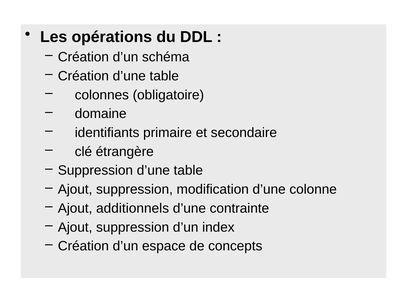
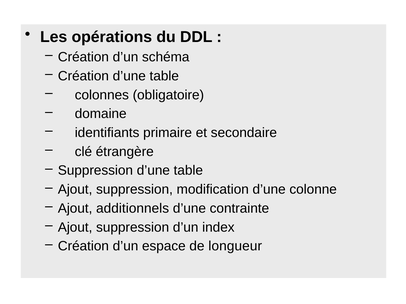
concepts: concepts -> longueur (235, 247)
